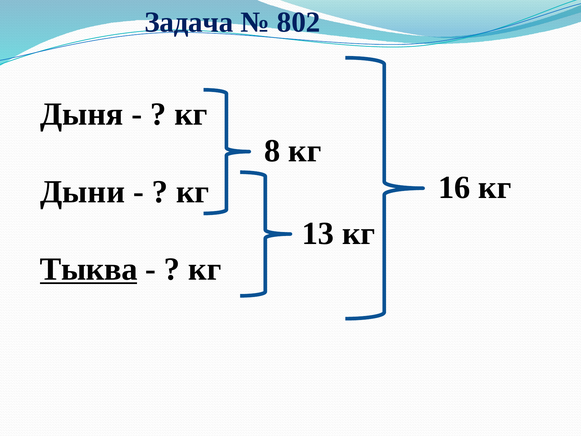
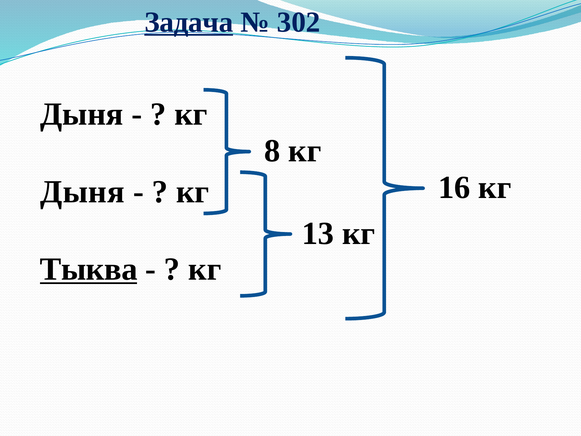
Задача underline: none -> present (189, 22)
802: 802 -> 302 (299, 22)
Дыни: Дыни -> Дыня (82, 192)
